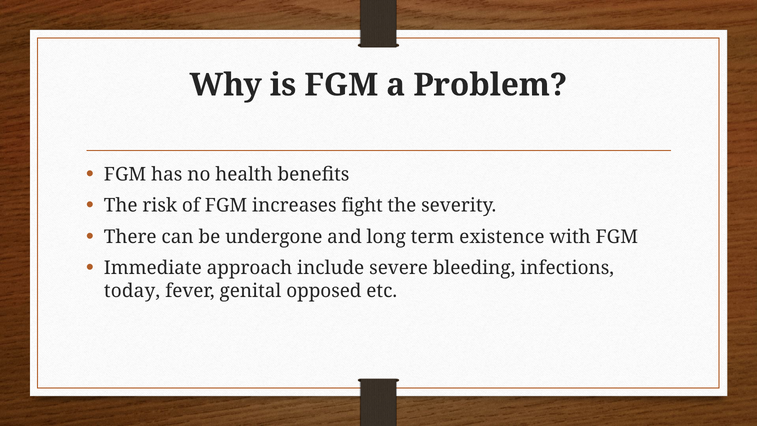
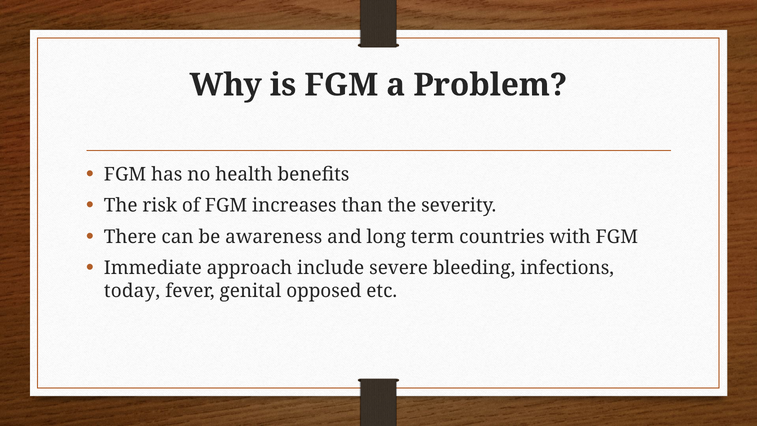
fight: fight -> than (362, 206)
undergone: undergone -> awareness (274, 237)
existence: existence -> countries (502, 237)
